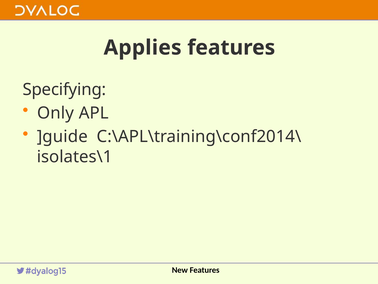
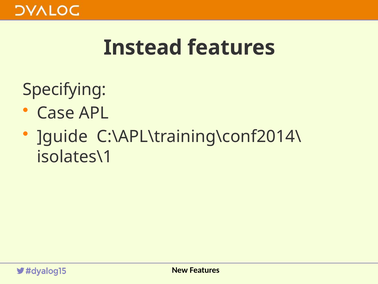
Applies: Applies -> Instead (143, 48)
Only: Only -> Case (56, 113)
